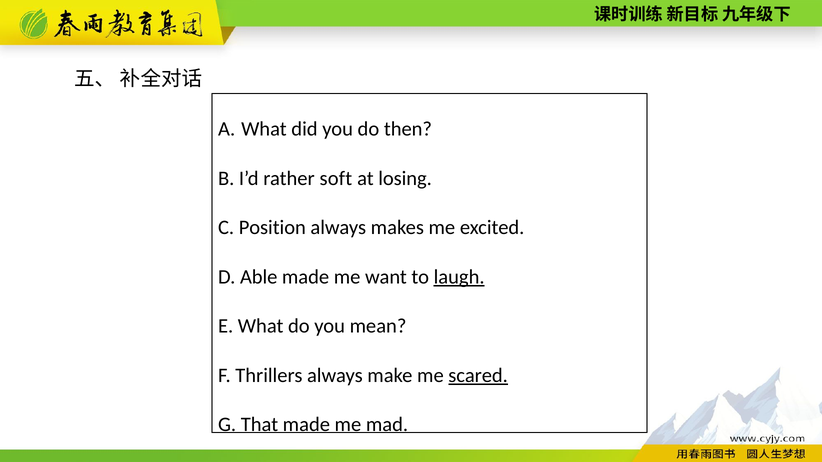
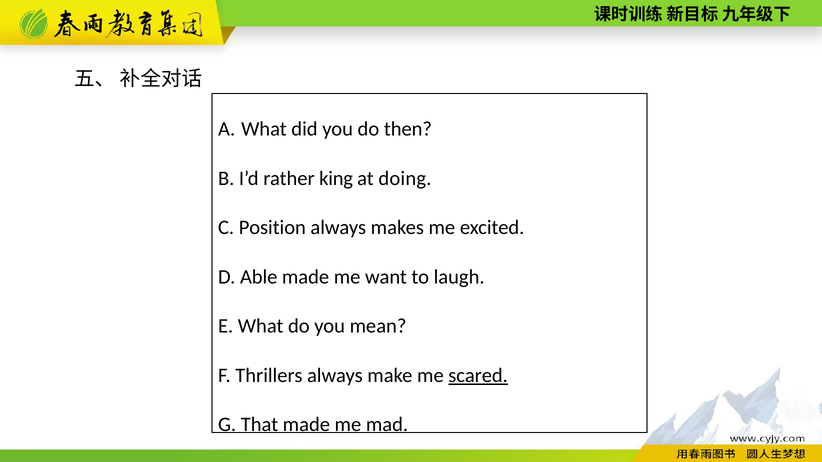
soft: soft -> king (336, 178)
losing: losing -> doing (405, 178)
laugh underline: present -> none (459, 277)
